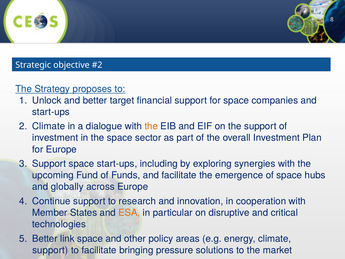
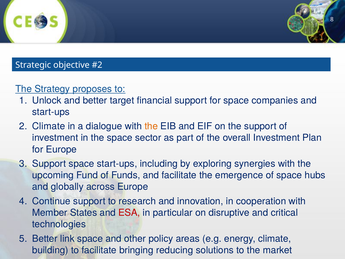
ESA colour: orange -> red (129, 212)
support: support -> building (50, 250)
pressure: pressure -> reducing (175, 250)
